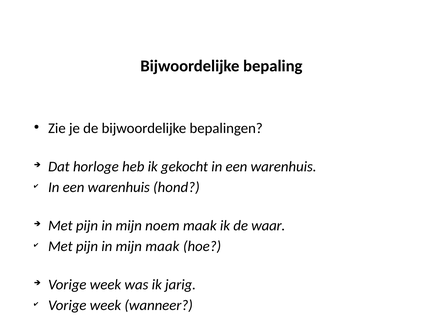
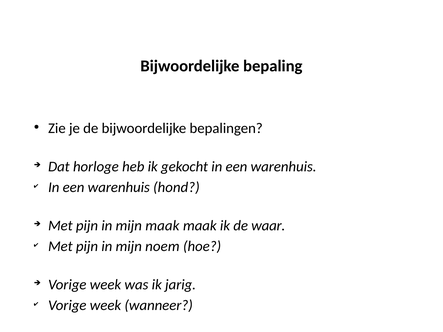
mijn noem: noem -> maak (162, 226)
mijn maak: maak -> noem (162, 246)
